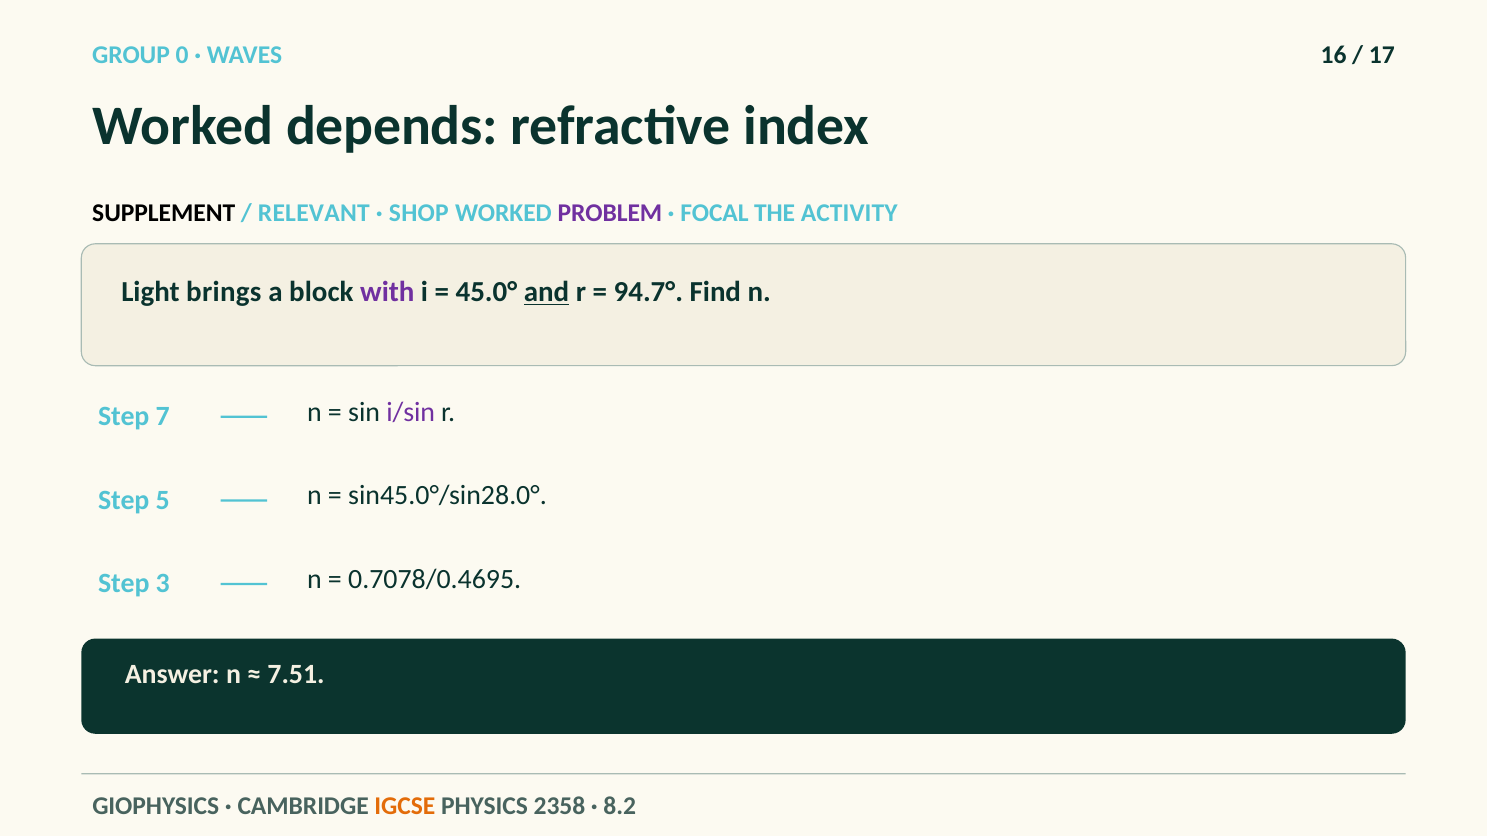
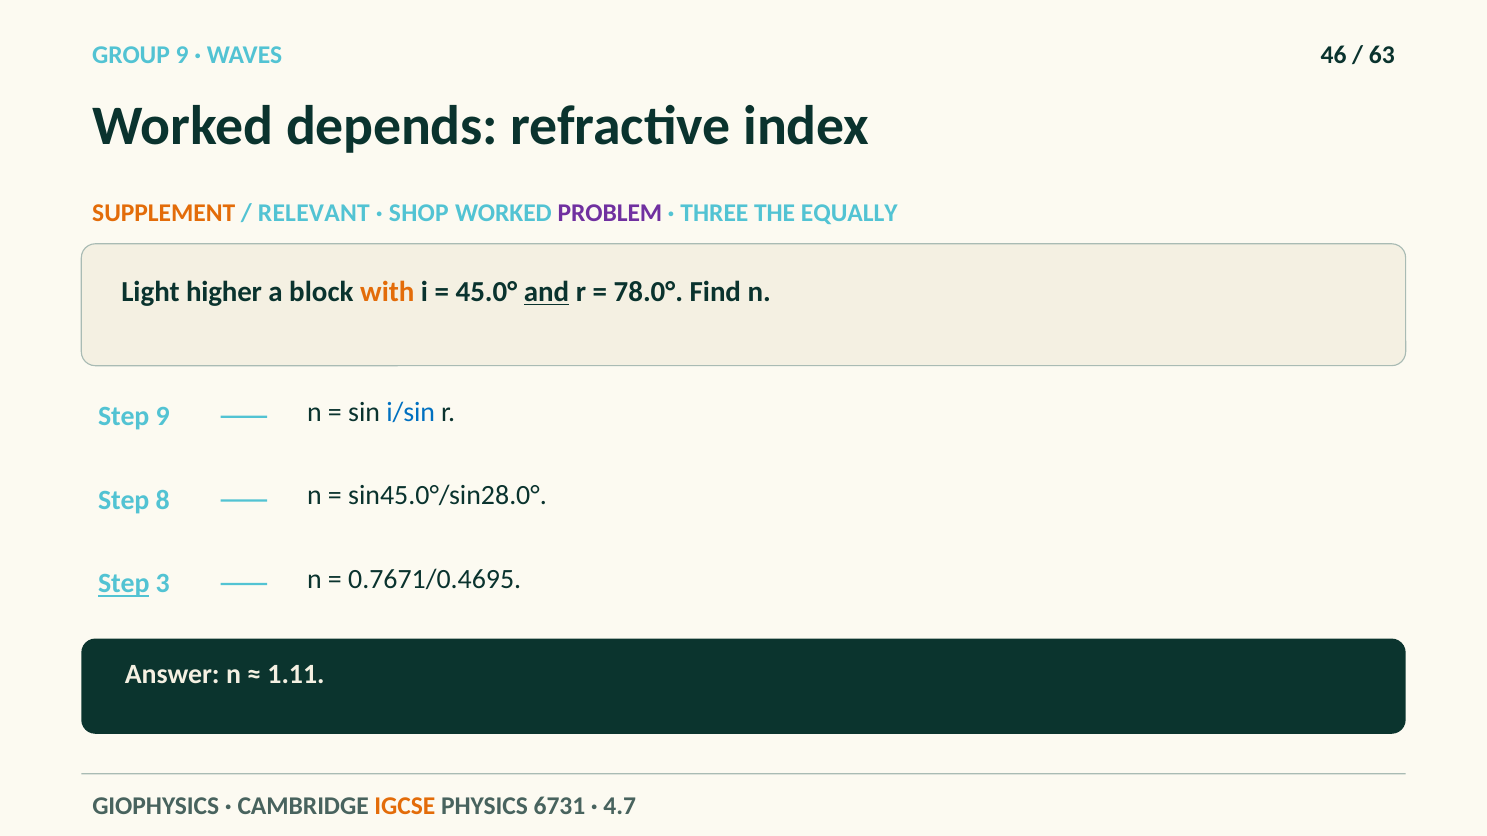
GROUP 0: 0 -> 9 (182, 55)
16: 16 -> 46 (1334, 55)
17: 17 -> 63 (1382, 55)
SUPPLEMENT colour: black -> orange (164, 213)
FOCAL: FOCAL -> THREE (714, 213)
ACTIVITY: ACTIVITY -> EQUALLY (849, 213)
brings: brings -> higher (224, 292)
with colour: purple -> orange (387, 292)
94.7°: 94.7° -> 78.0° (648, 292)
Step 7: 7 -> 9 (163, 417)
i/sin colour: purple -> blue (411, 412)
5: 5 -> 8 (163, 500)
Step underline: none -> present (124, 584)
0.7078/0.4695: 0.7078/0.4695 -> 0.7671/0.4695 (435, 579)
7.51: 7.51 -> 1.11 (296, 675)
2358: 2358 -> 6731 (559, 807)
8.2: 8.2 -> 4.7 (620, 807)
